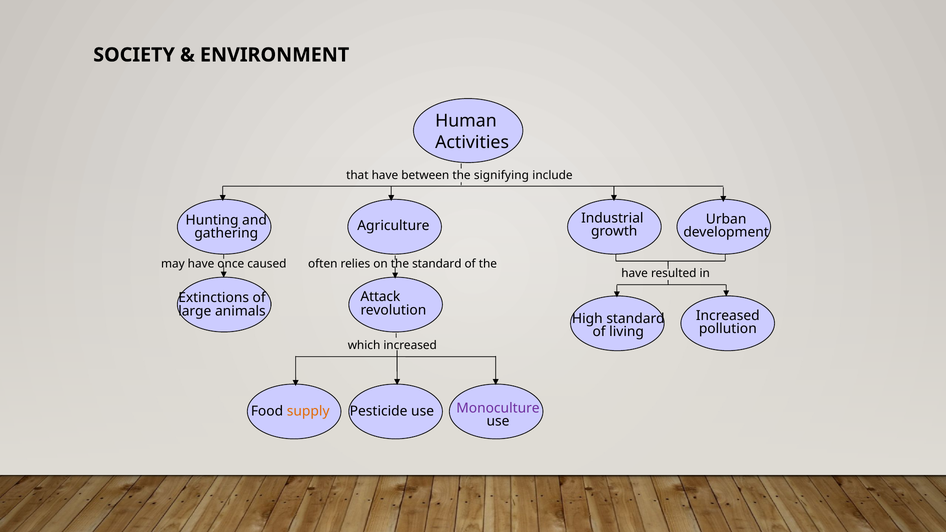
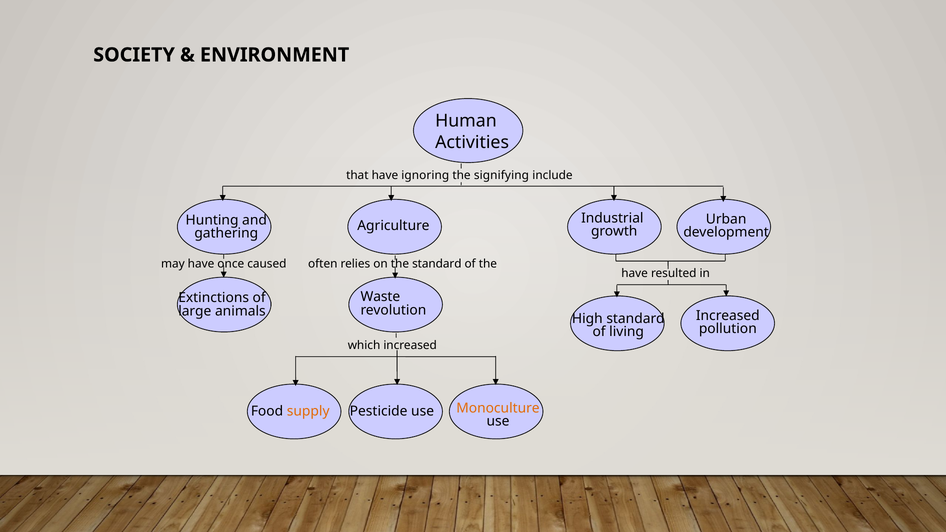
between: between -> ignoring (425, 176)
Attack: Attack -> Waste (380, 297)
Monoculture colour: purple -> orange (498, 408)
